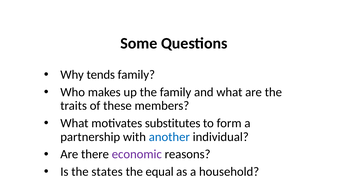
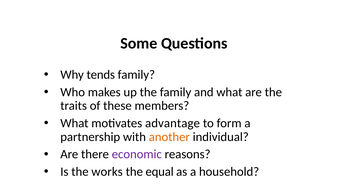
substitutes: substitutes -> advantage (173, 123)
another colour: blue -> orange (169, 137)
states: states -> works (107, 171)
